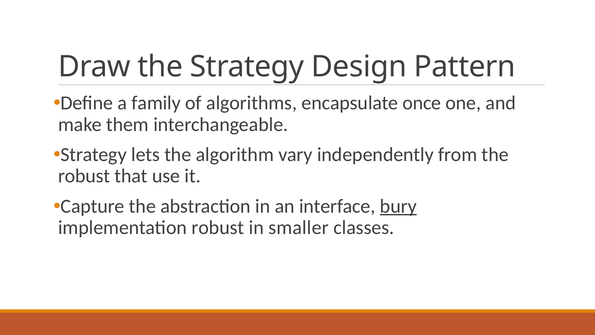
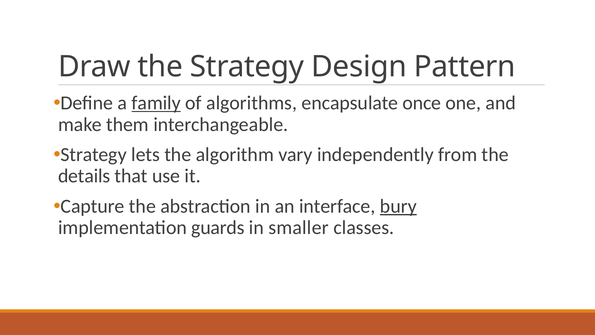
family underline: none -> present (156, 103)
robust: robust -> details (84, 176)
implementation robust: robust -> guards (218, 227)
